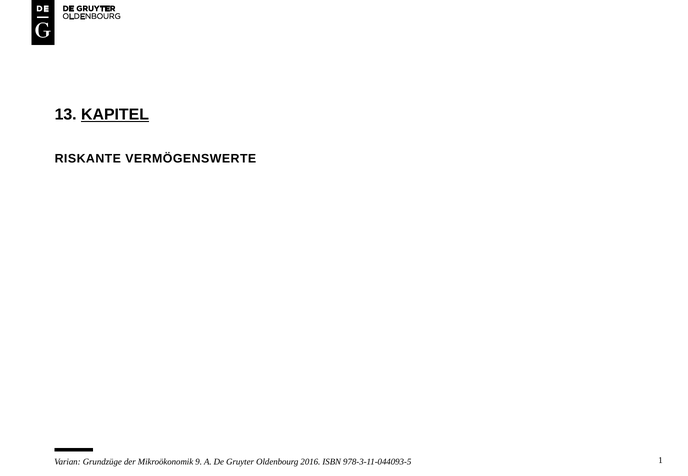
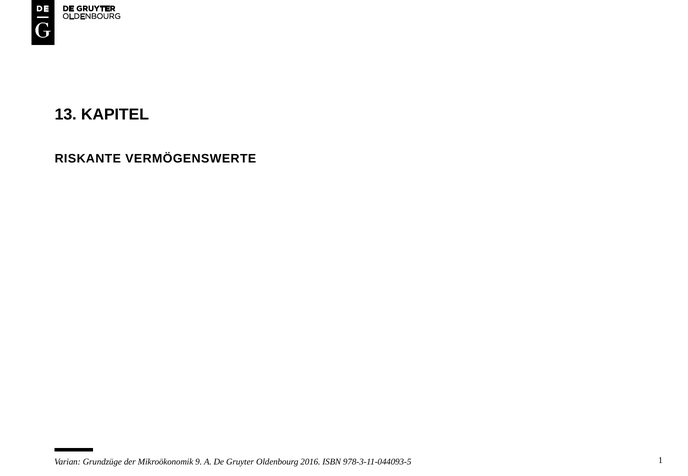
KAPITEL underline: present -> none (115, 115)
